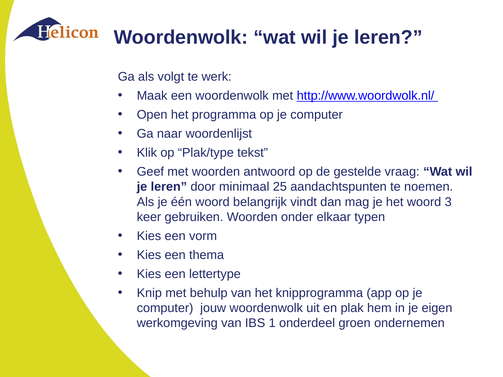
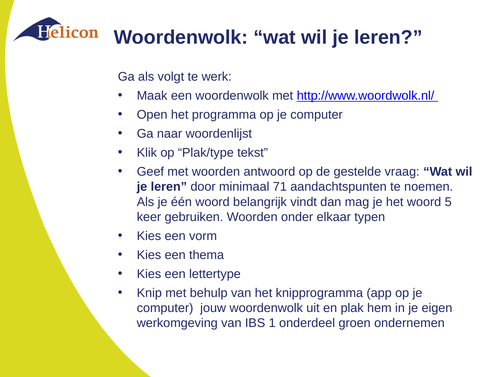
25: 25 -> 71 (280, 187)
3: 3 -> 5 (448, 202)
